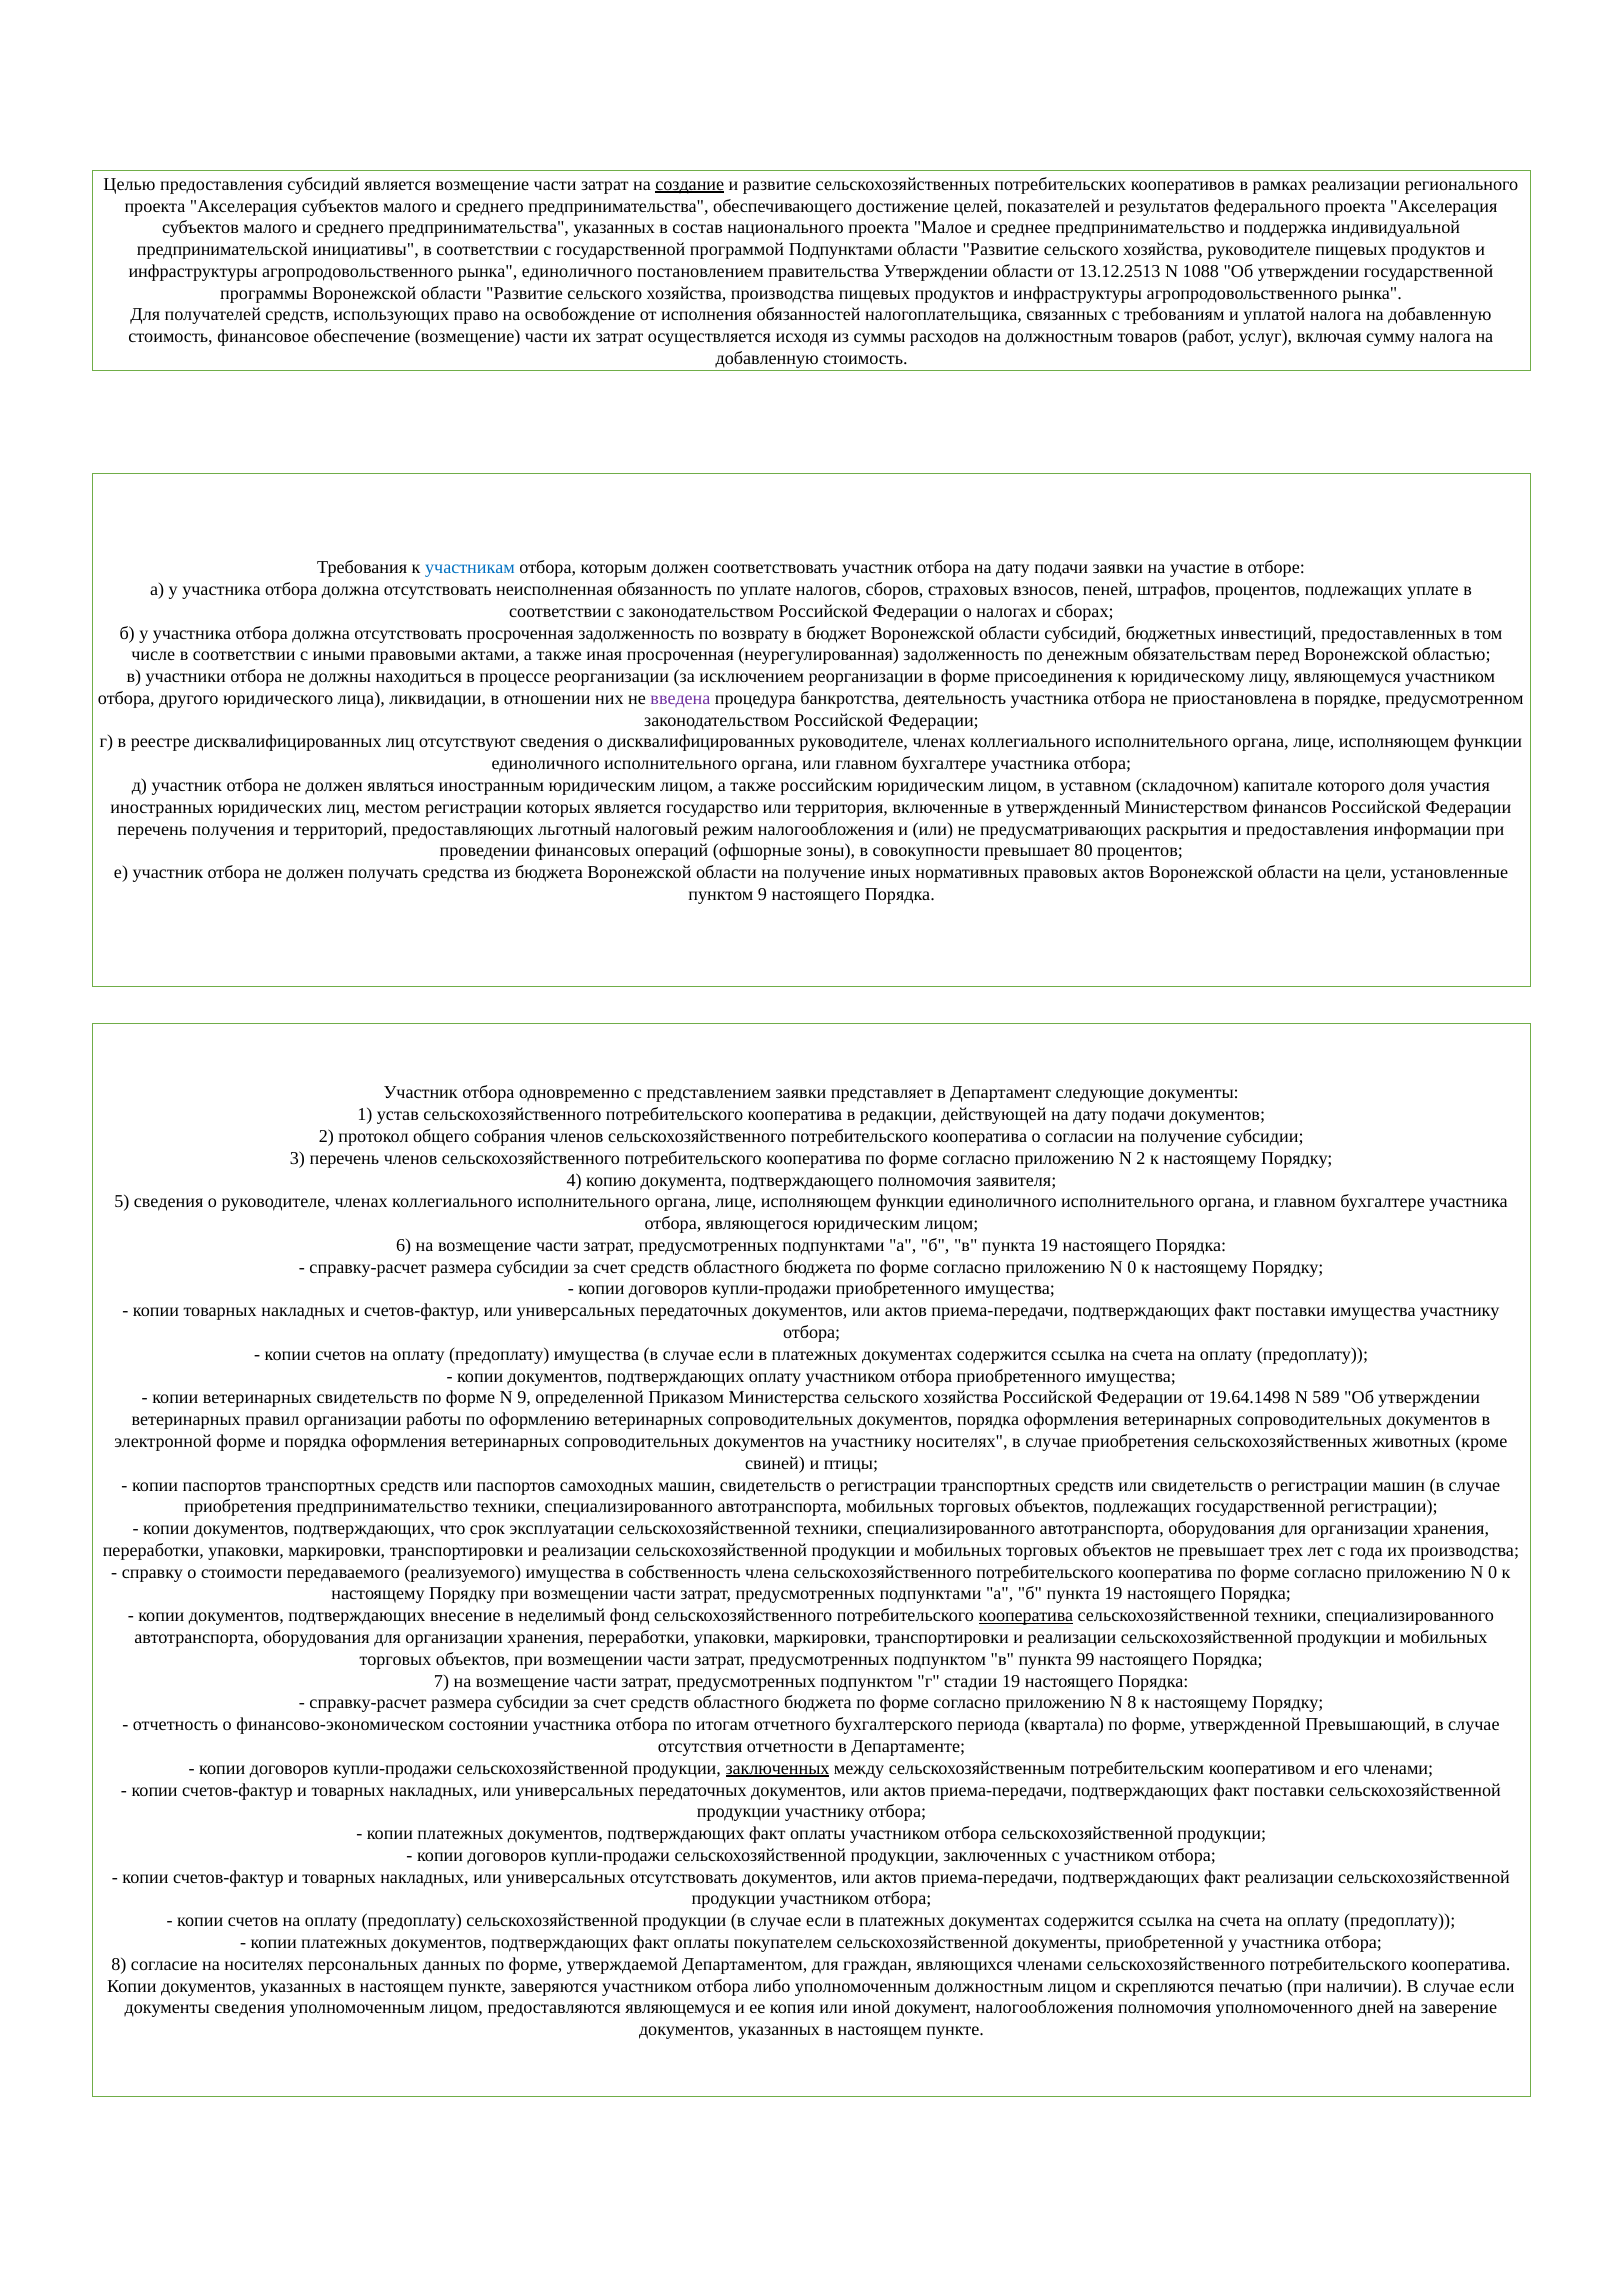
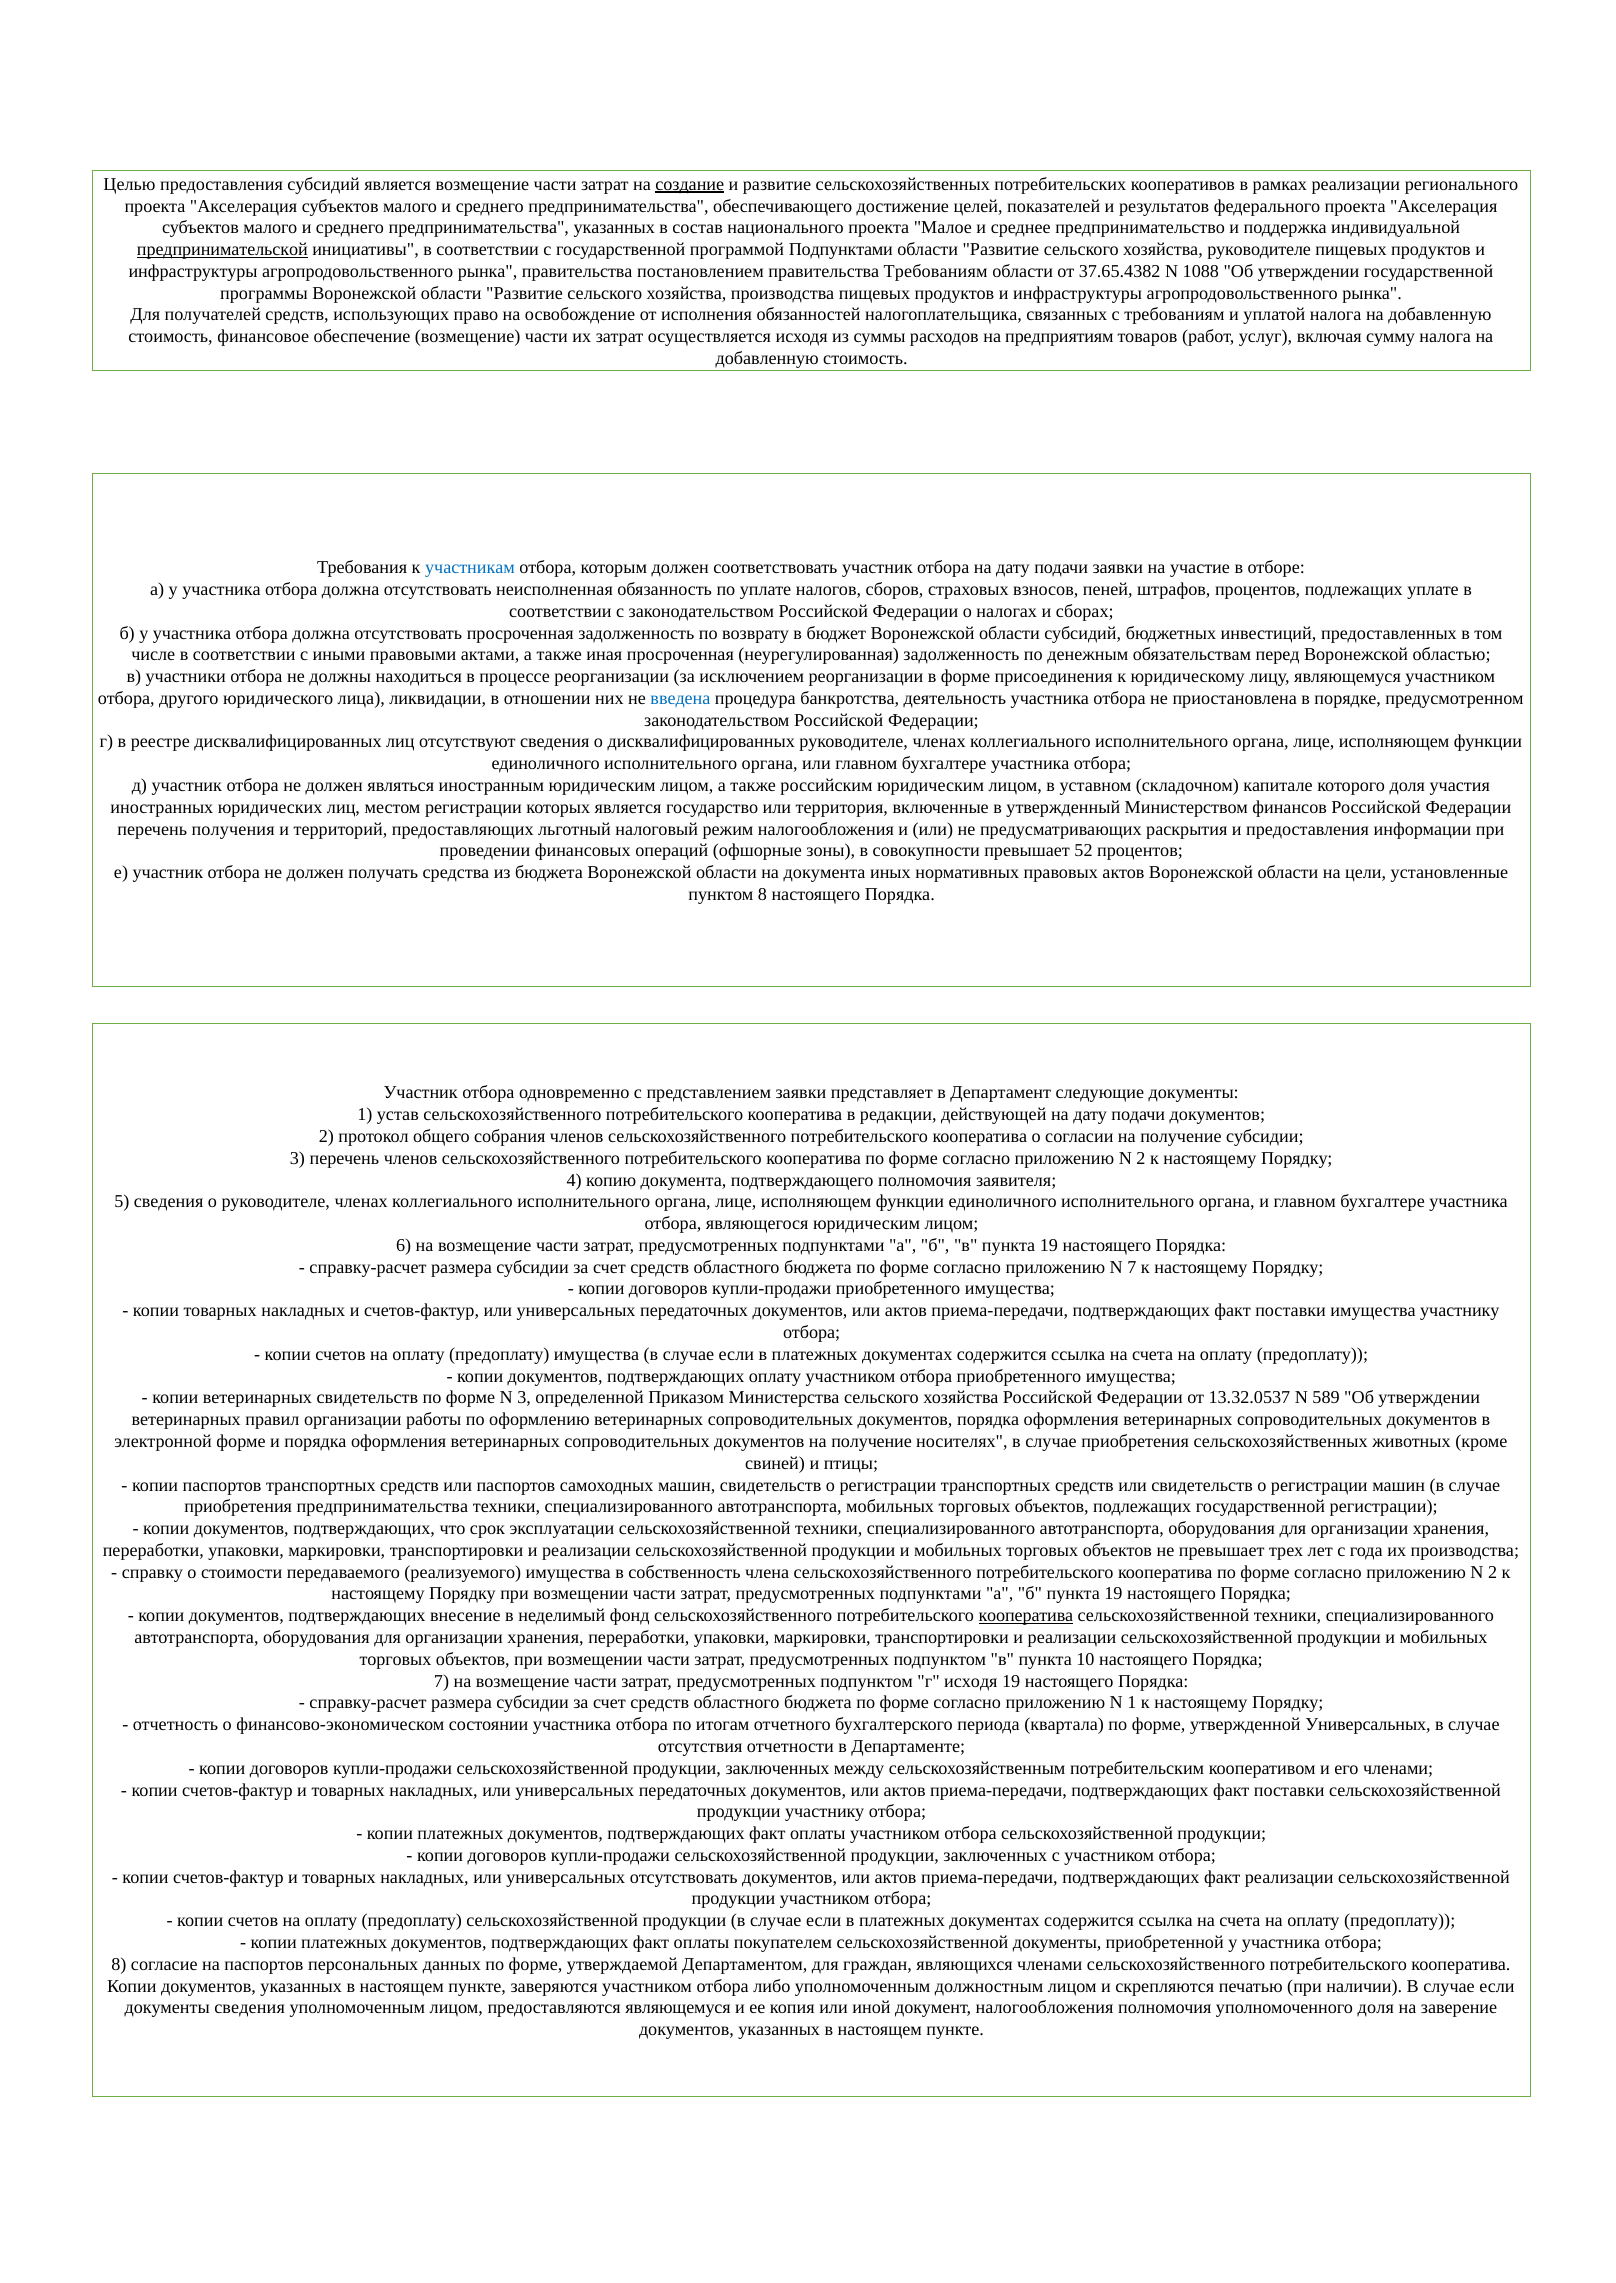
предпринимательской underline: none -> present (222, 250)
рынка единоличного: единоличного -> правительства (577, 271)
правительства Утверждении: Утверждении -> Требованиям (936, 271)
13.12.2513: 13.12.2513 -> 37.65.4382 (1120, 271)
на должностным: должностным -> предприятиям (1059, 337)
введена colour: purple -> blue (680, 699)
80: 80 -> 52 (1084, 851)
области на получение: получение -> документа (825, 873)
пунктом 9: 9 -> 8 (762, 895)
0: 0 -> 7 (1132, 1267)
N 9: 9 -> 3 (524, 1398)
19.64.1498: 19.64.1498 -> 13.32.0537 (1249, 1398)
документов на участнику: участнику -> получение (872, 1442)
приобретения предпринимательство: предпринимательство -> предпринимательства (382, 1507)
0: 0 -> 2 (1493, 1572)
99: 99 -> 10 (1085, 1660)
г стадии: стадии -> исходя (971, 1681)
N 8: 8 -> 1 (1132, 1703)
утвержденной Превышающий: Превышающий -> Универсальных (1368, 1725)
заключенных underline: present -> none (778, 1768)
на носителях: носителях -> паспортов (264, 1965)
уполномоченного дней: дней -> доля (1376, 2008)
